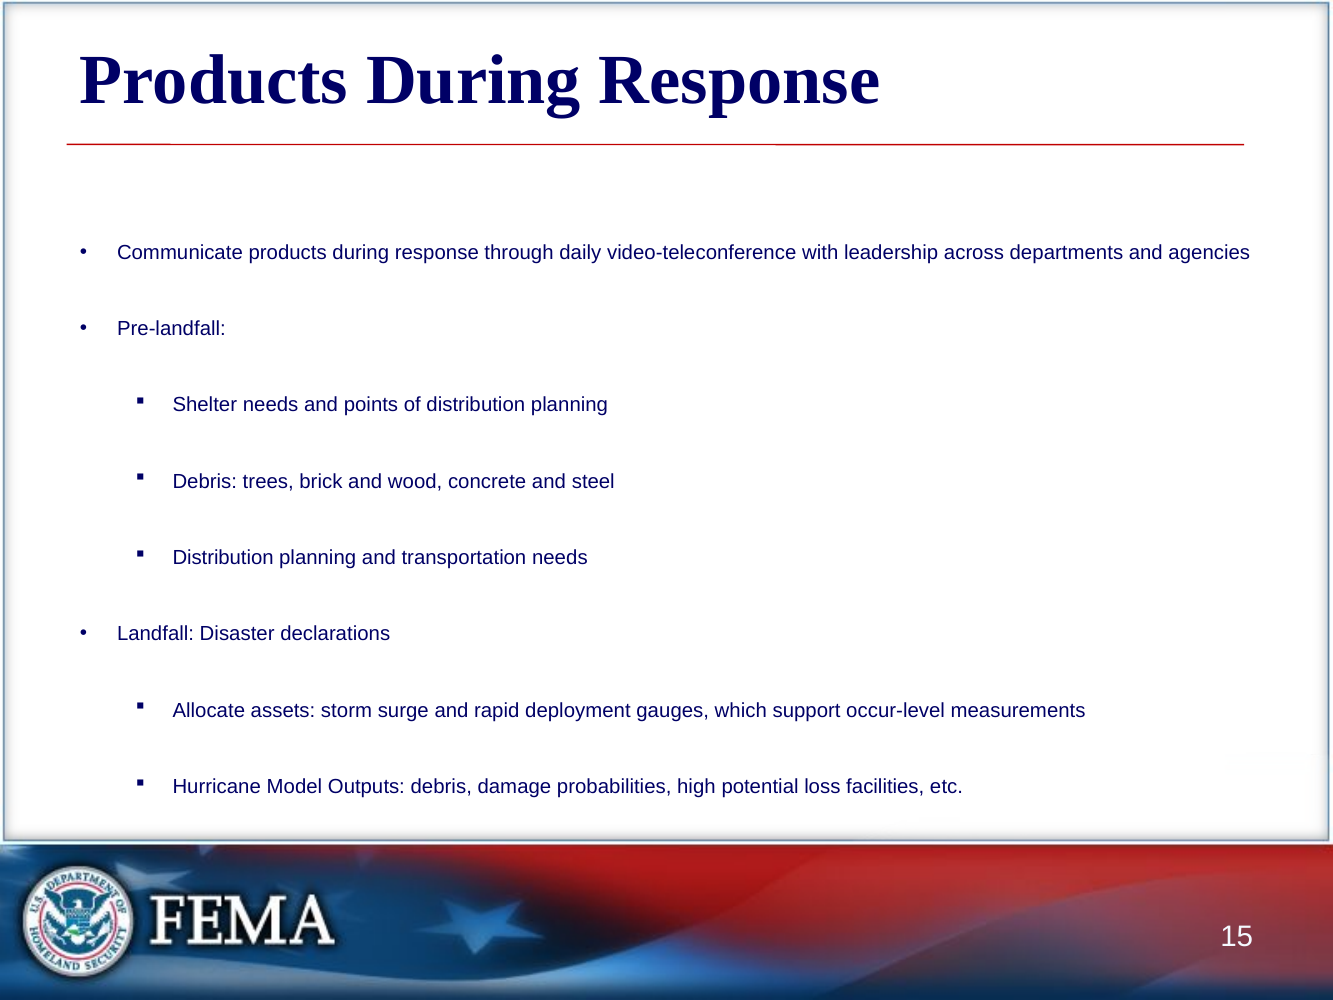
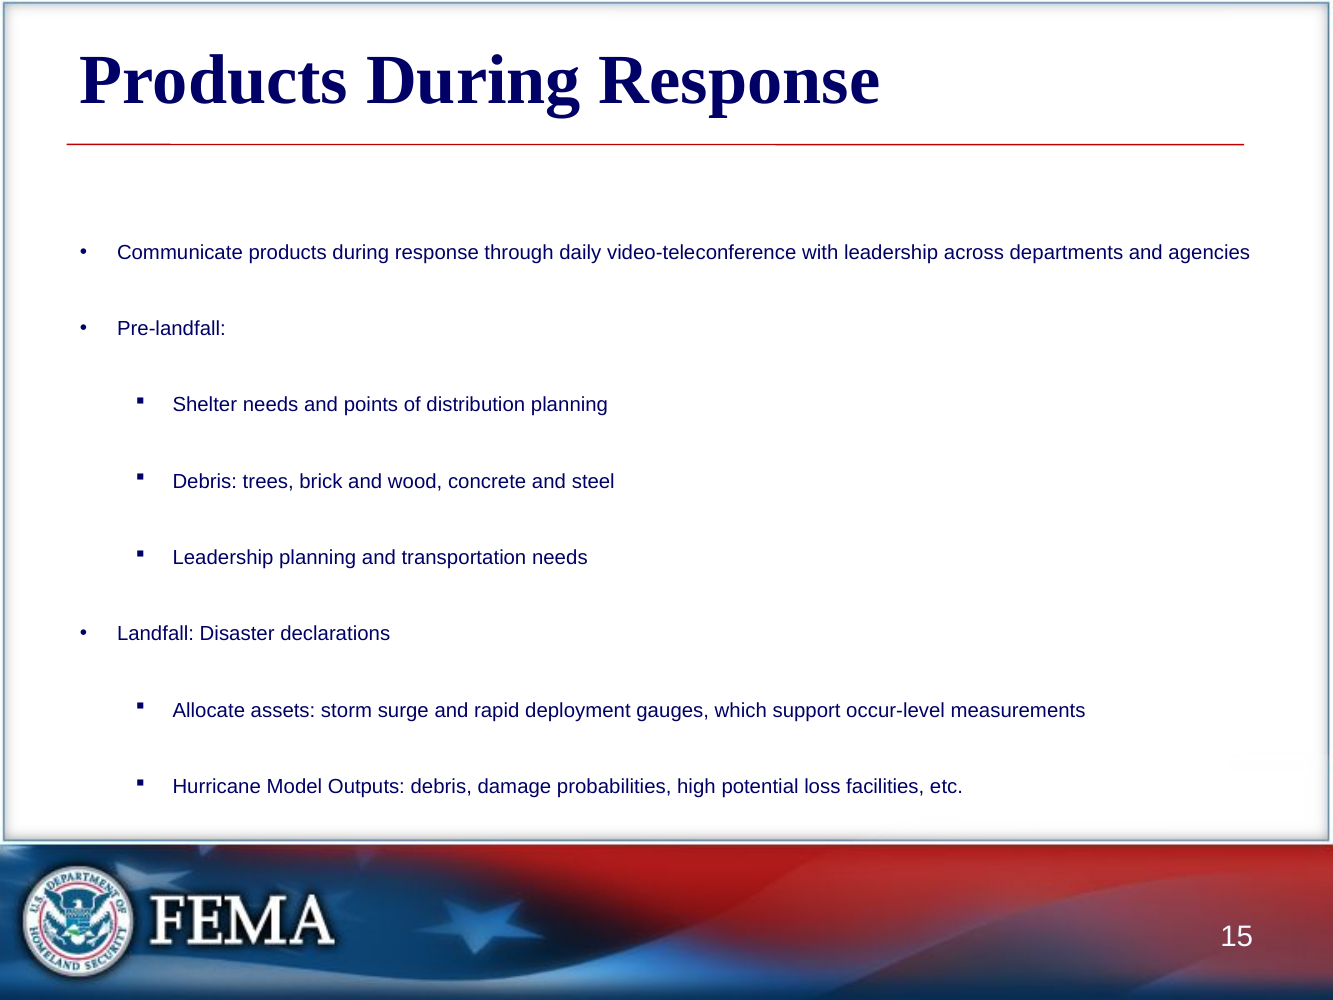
Distribution: Distribution -> Leadership (223, 558)
